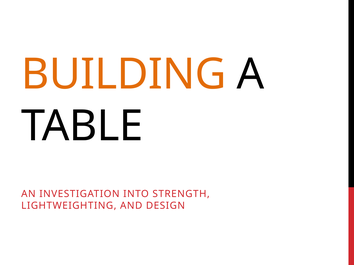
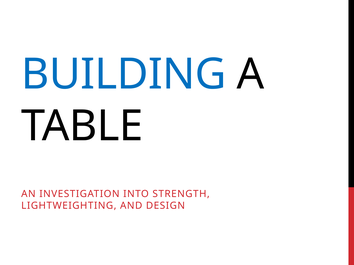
BUILDING colour: orange -> blue (124, 74)
